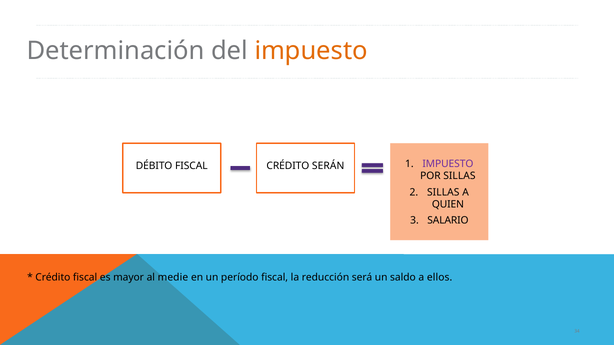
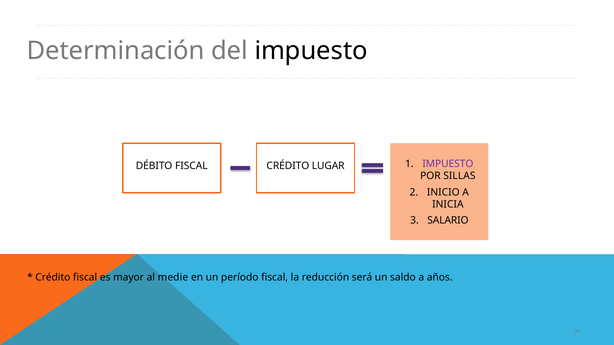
impuesto colour: orange -> black (311, 51)
SERÁN: SERÁN -> LUGAR (328, 166)
SILLAS: SILLAS -> INICIO (443, 192)
QUIEN: QUIEN -> INICIA (448, 205)
ellos: ellos -> años (440, 278)
